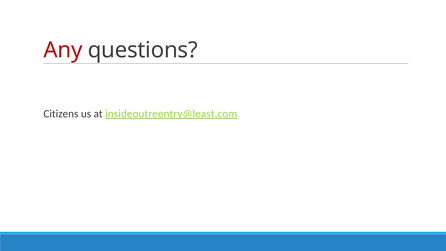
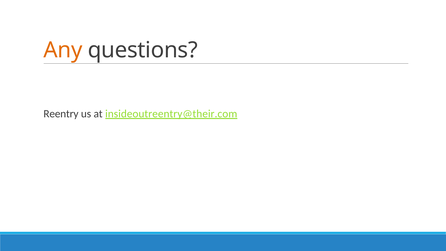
Any colour: red -> orange (63, 50)
Citizens: Citizens -> Reentry (61, 114)
insideoutreentry@least.com: insideoutreentry@least.com -> insideoutreentry@their.com (171, 114)
